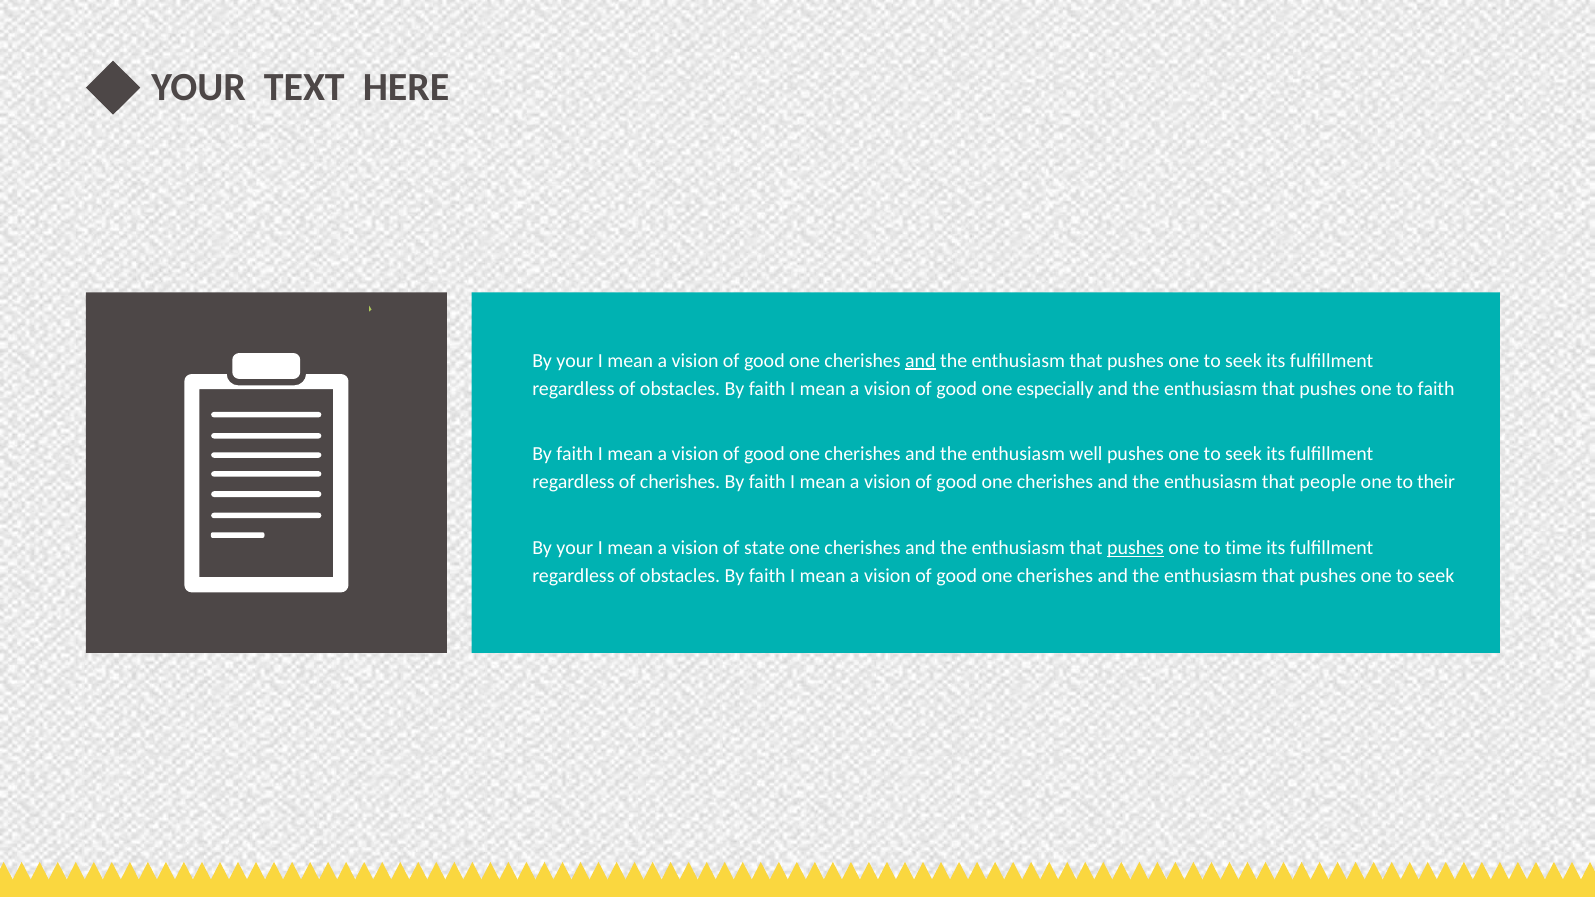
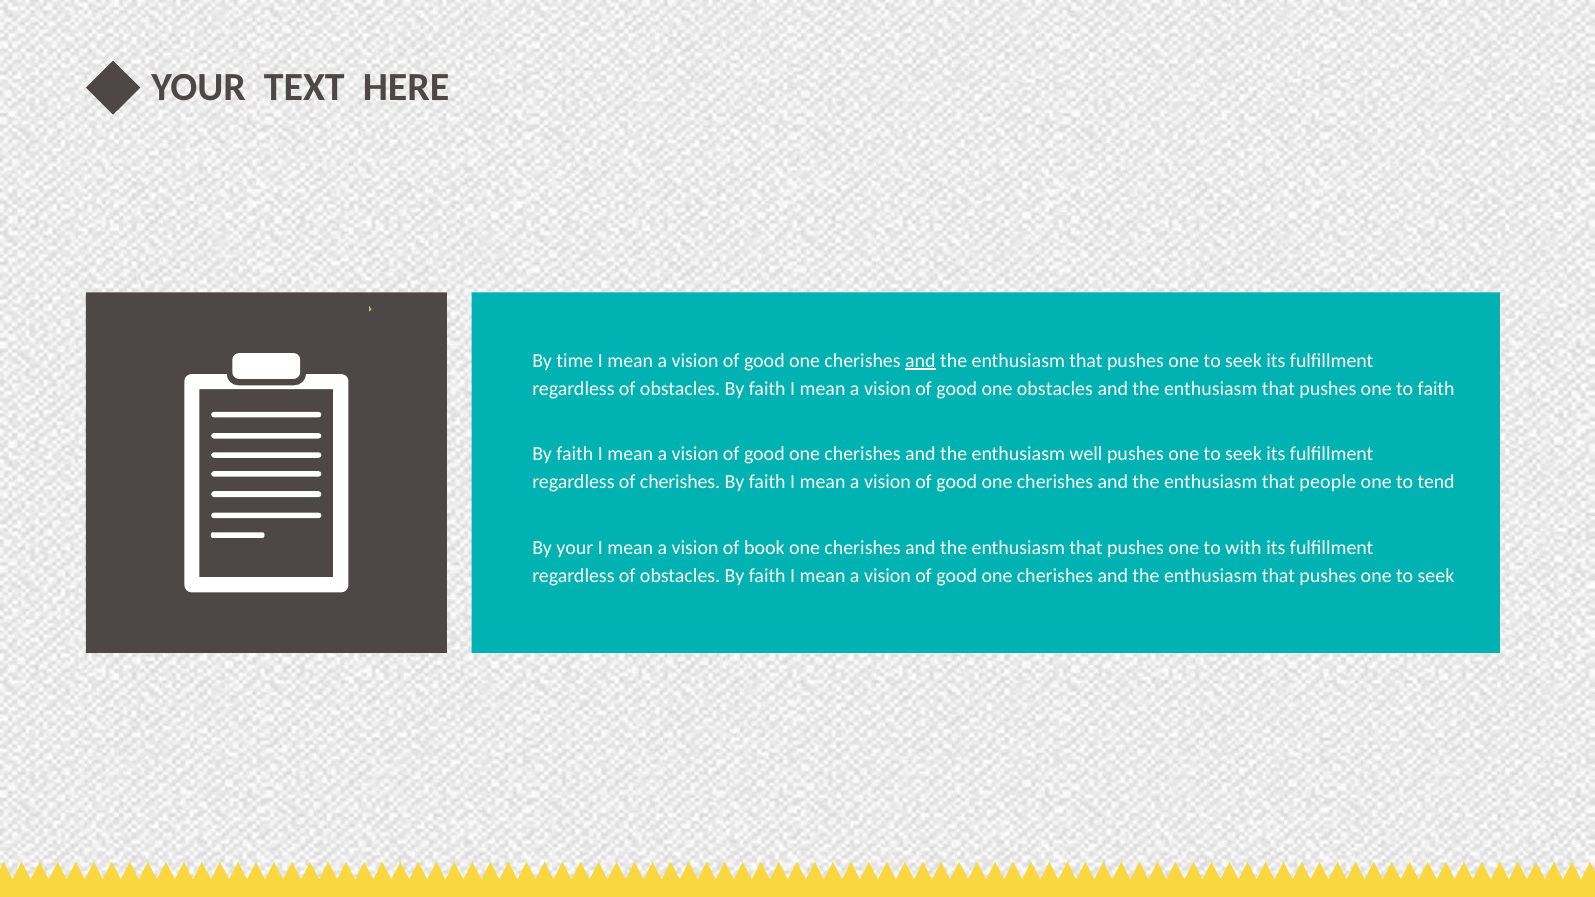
your: your -> time (575, 361)
one especially: especially -> obstacles (1055, 389)
their: their -> tend (1436, 483)
state: state -> book (764, 548)
pushes underline: present -> none (1136, 548)
time: time -> with (1243, 548)
